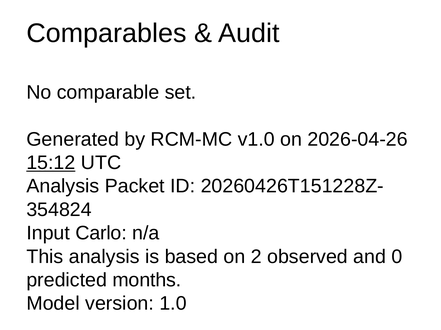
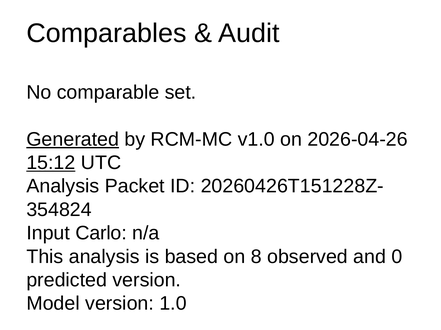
Generated underline: none -> present (73, 140)
2: 2 -> 8 (256, 257)
predicted months: months -> version (147, 281)
